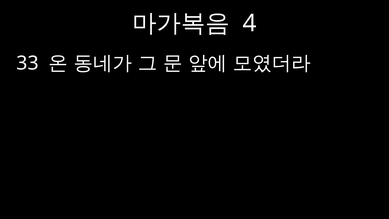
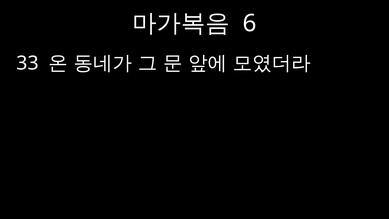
4: 4 -> 6 (250, 23)
